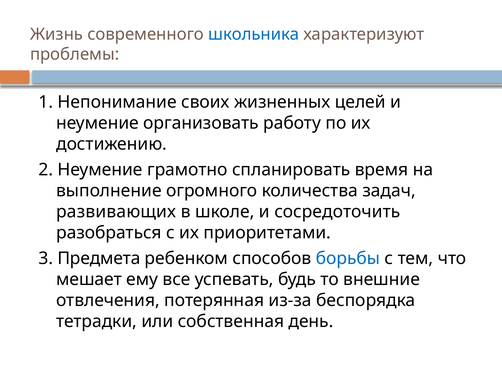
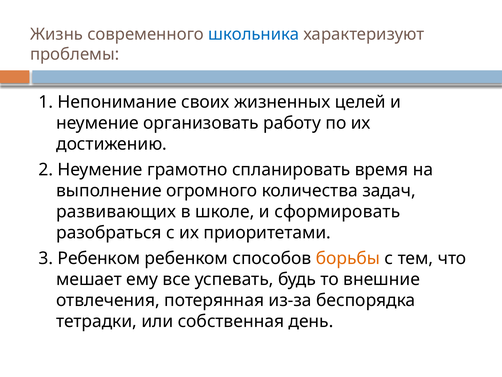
сосредоточить: сосредоточить -> сформировать (337, 211)
3 Предмета: Предмета -> Ребенком (99, 258)
борьбы colour: blue -> orange (348, 258)
